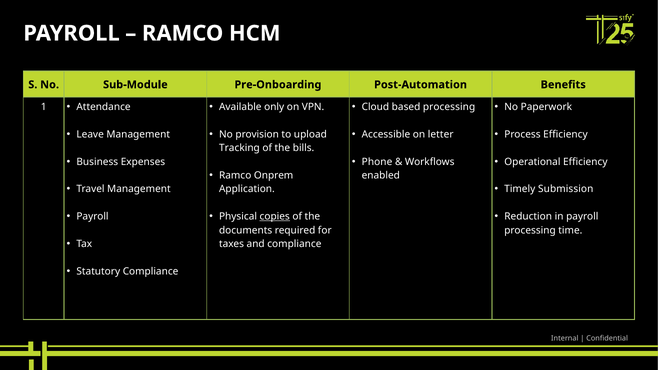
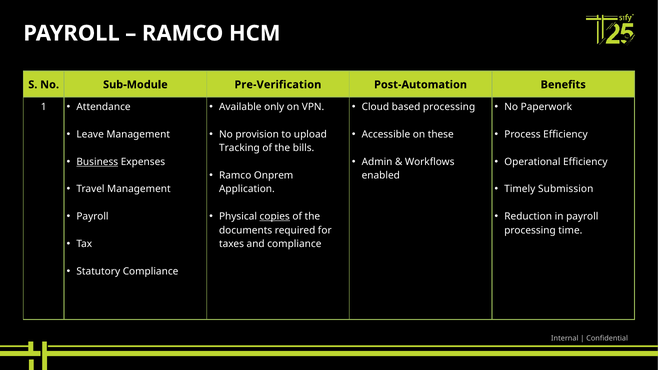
Pre-Onboarding: Pre-Onboarding -> Pre-Verification (278, 85)
letter: letter -> these (441, 134)
Business underline: none -> present (97, 162)
Phone: Phone -> Admin (377, 162)
